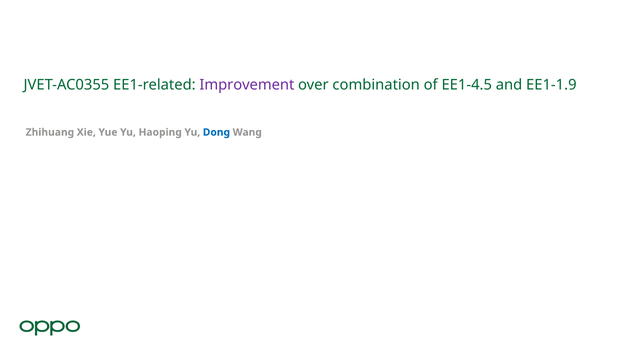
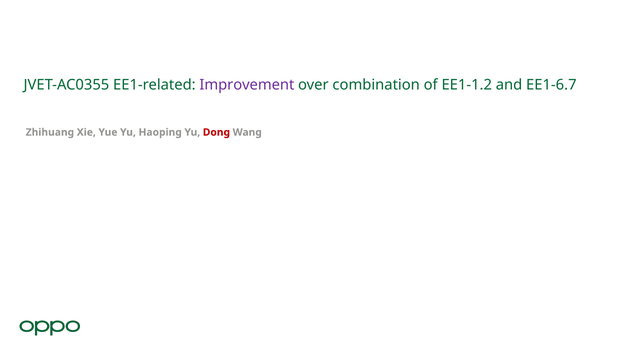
EE1-4.5: EE1-4.5 -> EE1-1.2 (467, 85)
EE1-1.9: EE1-1.9 -> EE1-6.7 (551, 85)
Dong colour: blue -> red (216, 132)
